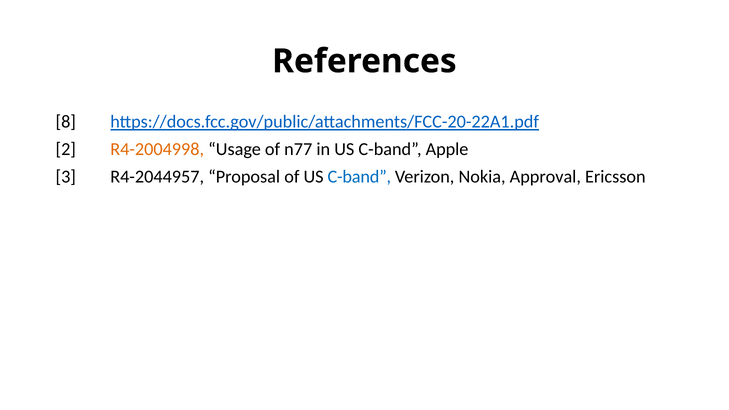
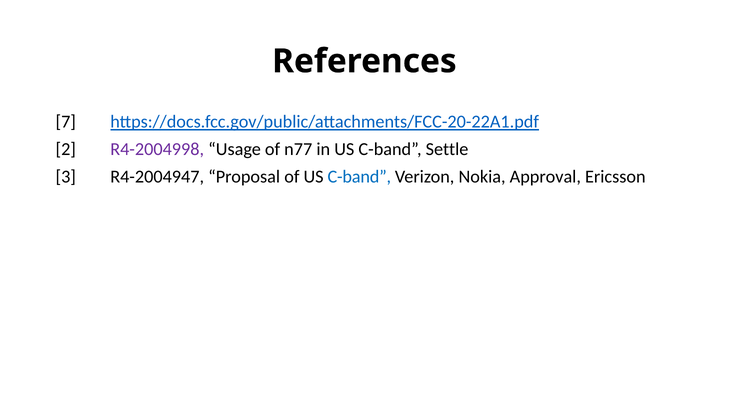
8: 8 -> 7 (66, 122)
R4-2004998 colour: orange -> purple (157, 149)
Apple: Apple -> Settle (447, 149)
R4-2044957: R4-2044957 -> R4-2004947 (157, 177)
